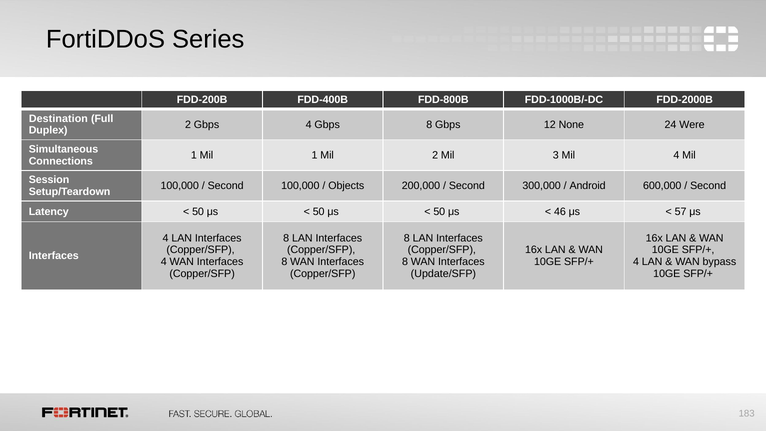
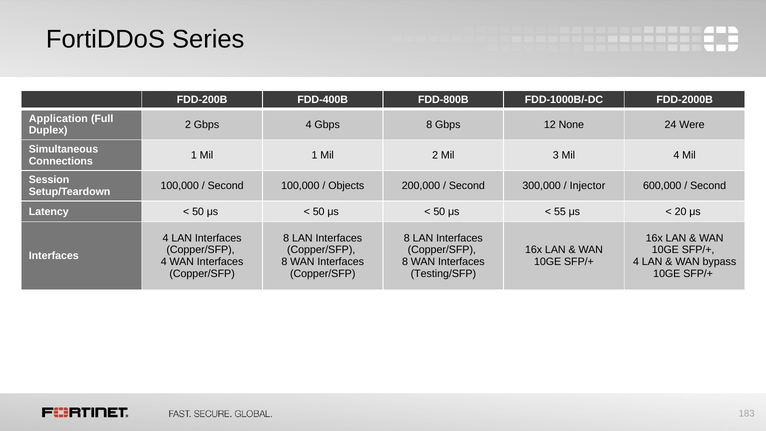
Destination: Destination -> Application (58, 119)
Android: Android -> Injector (587, 186)
46: 46 -> 55 (560, 211)
57: 57 -> 20 (681, 211)
Update/SFP: Update/SFP -> Testing/SFP (443, 274)
